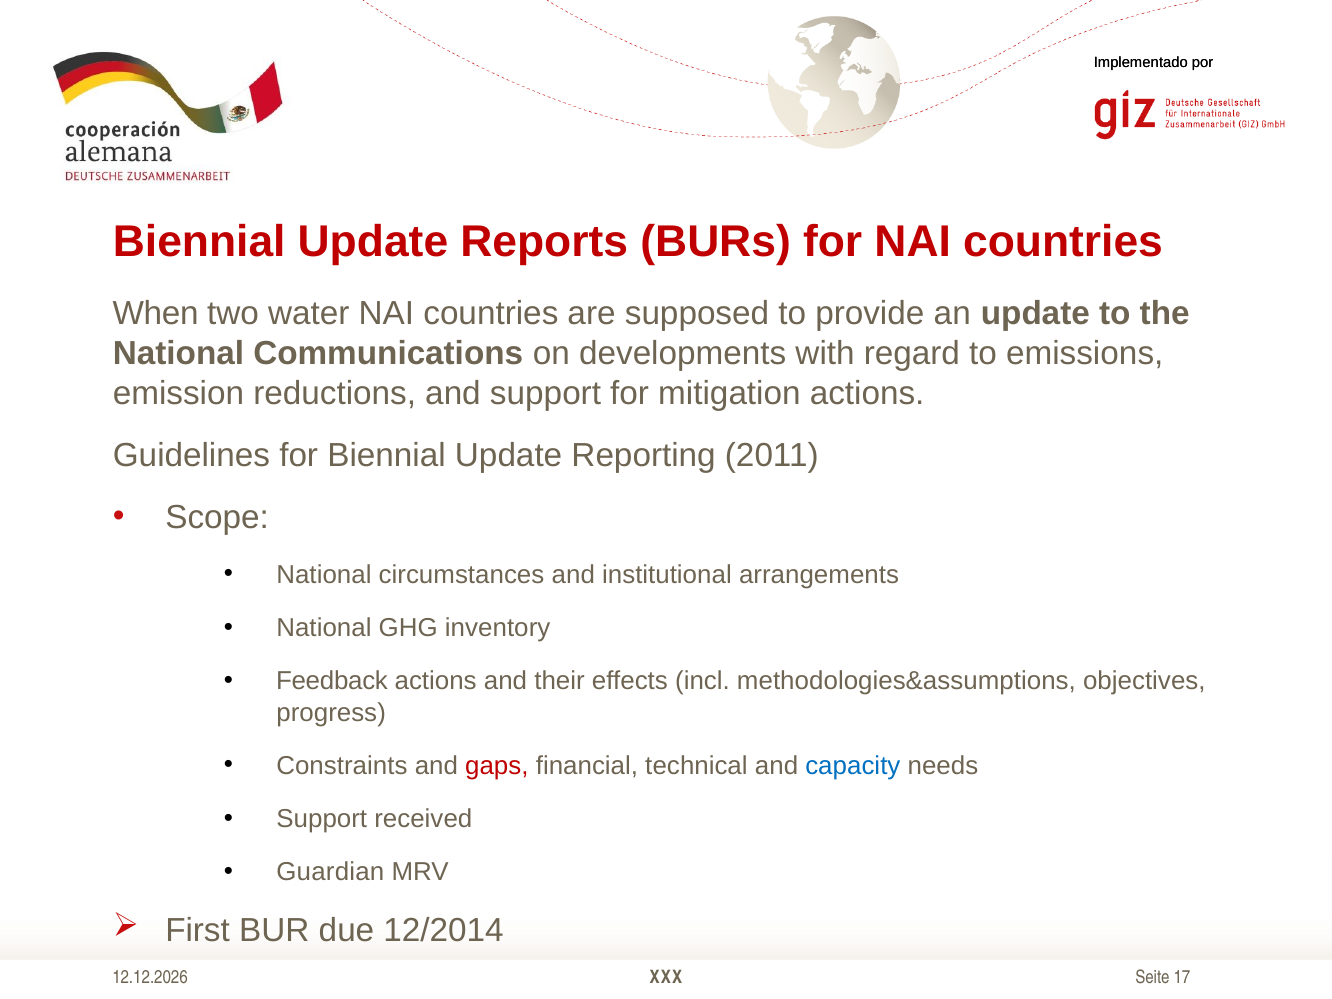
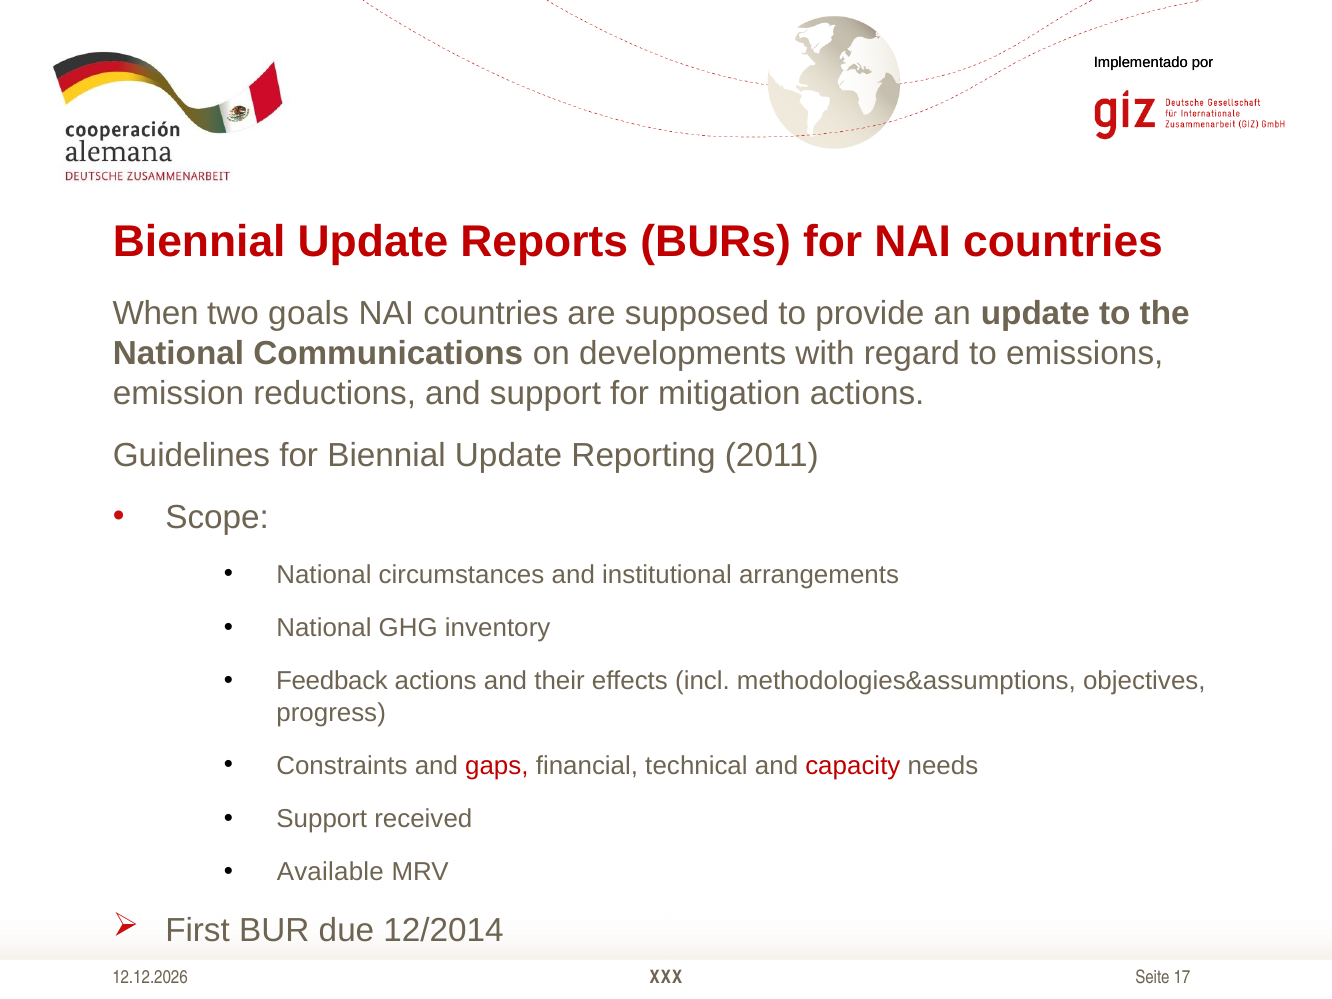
water: water -> goals (309, 313)
capacity colour: blue -> red (853, 766)
Guardian: Guardian -> Available (330, 872)
